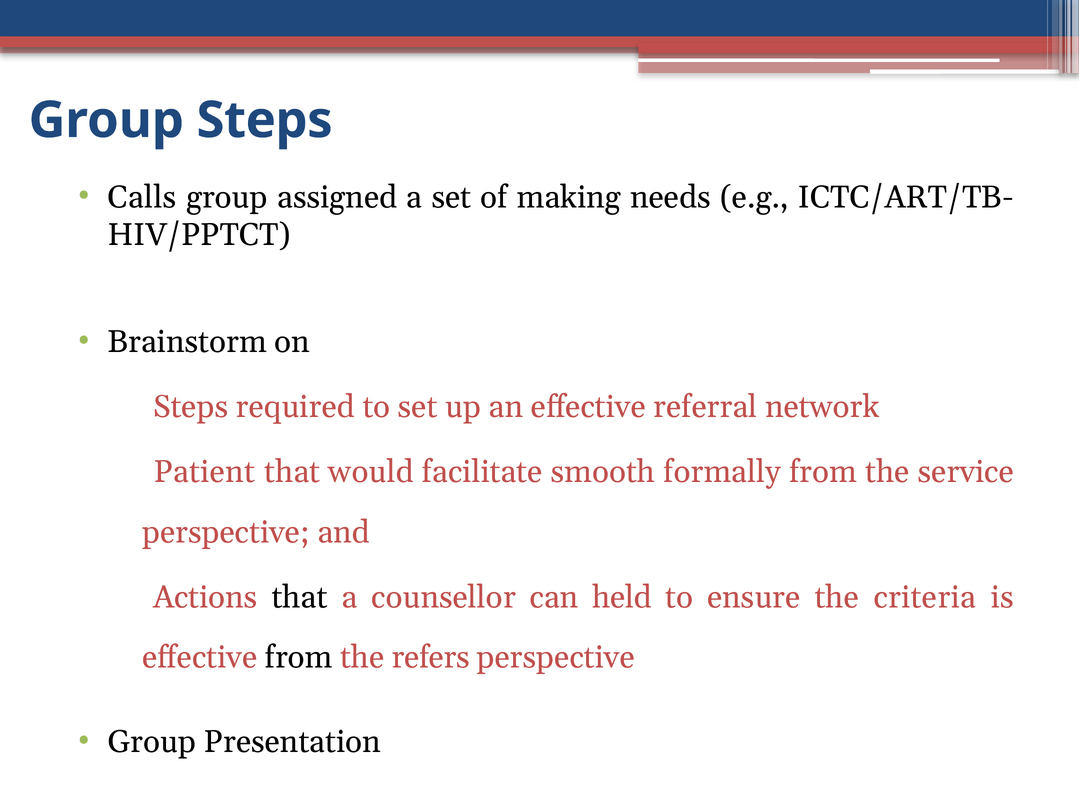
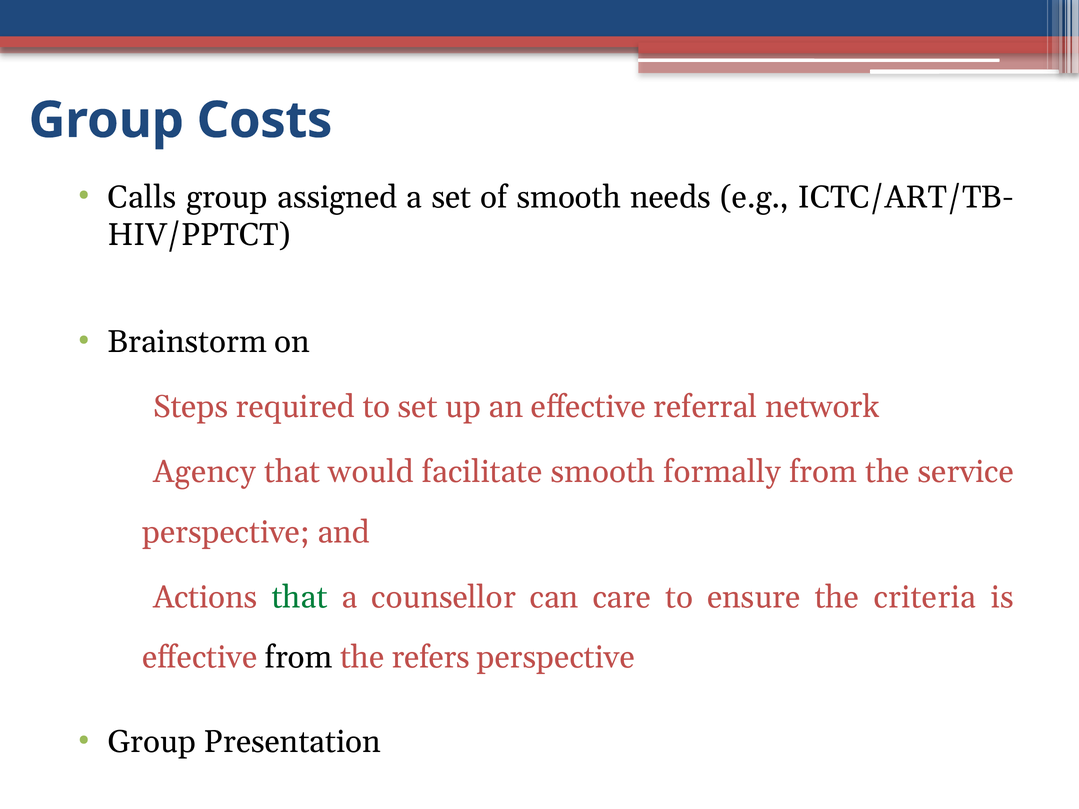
Group Steps: Steps -> Costs (265, 120)
of making: making -> smooth (569, 197)
Patient: Patient -> Agency (204, 472)
that colour: black -> green (300, 597)
held: held -> care (622, 597)
